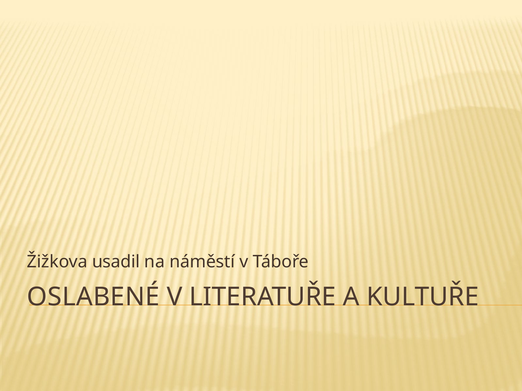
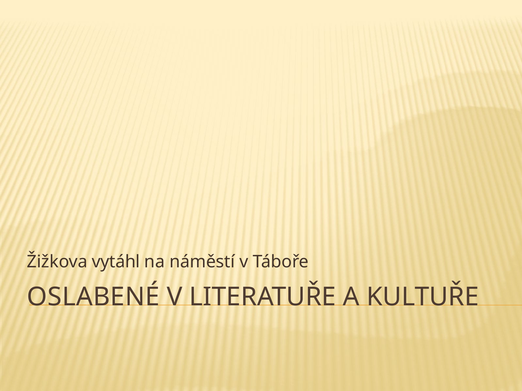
usadil: usadil -> vytáhl (116, 262)
